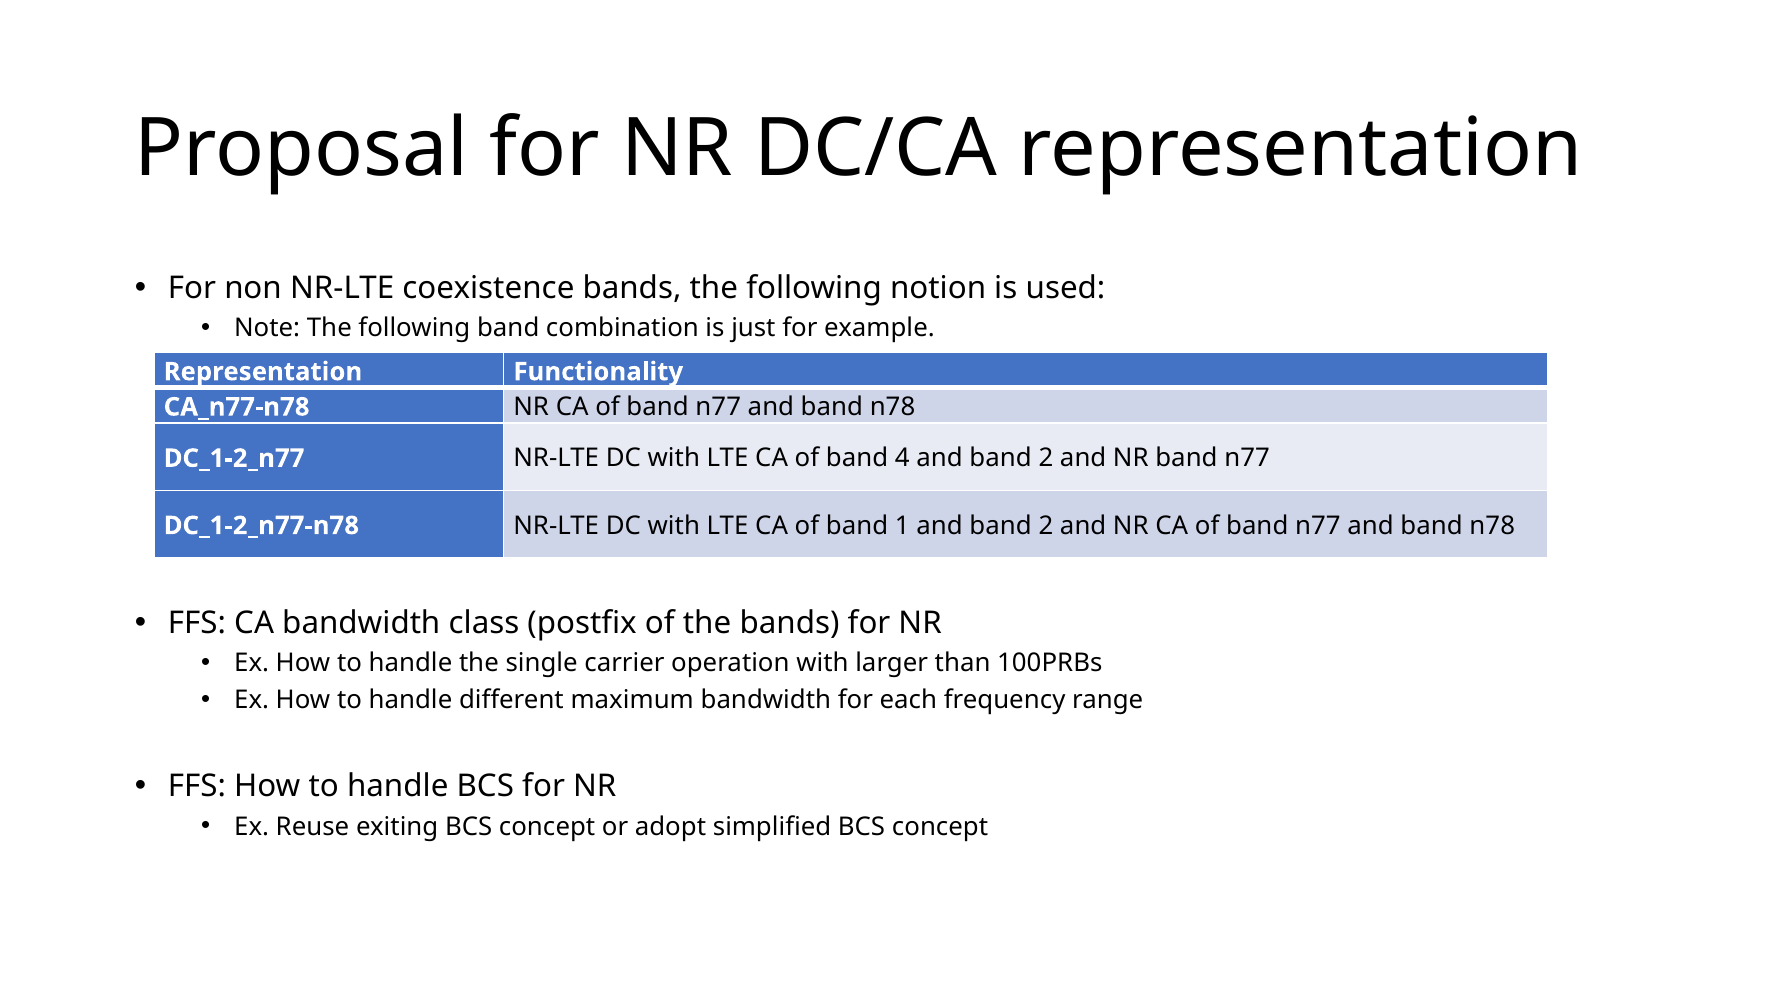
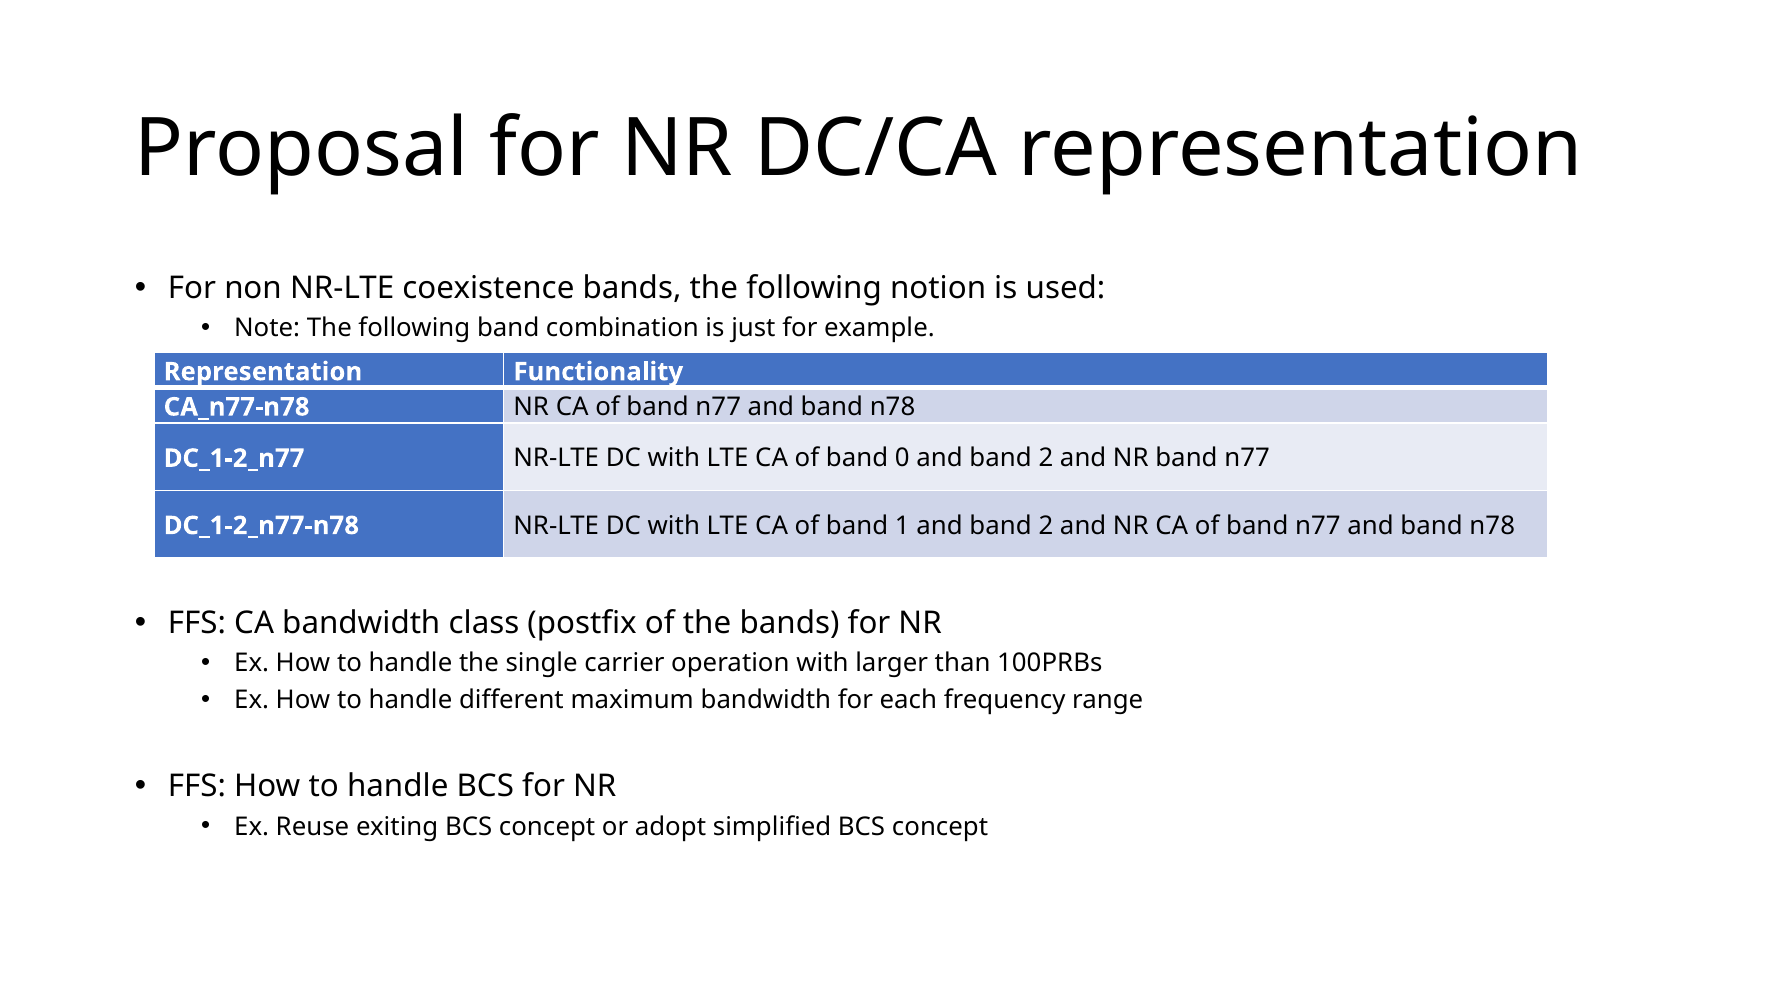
4: 4 -> 0 (902, 459)
